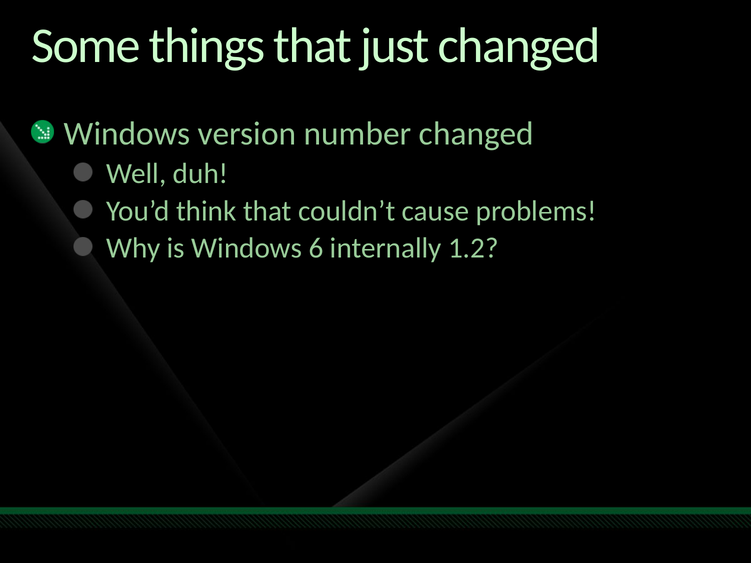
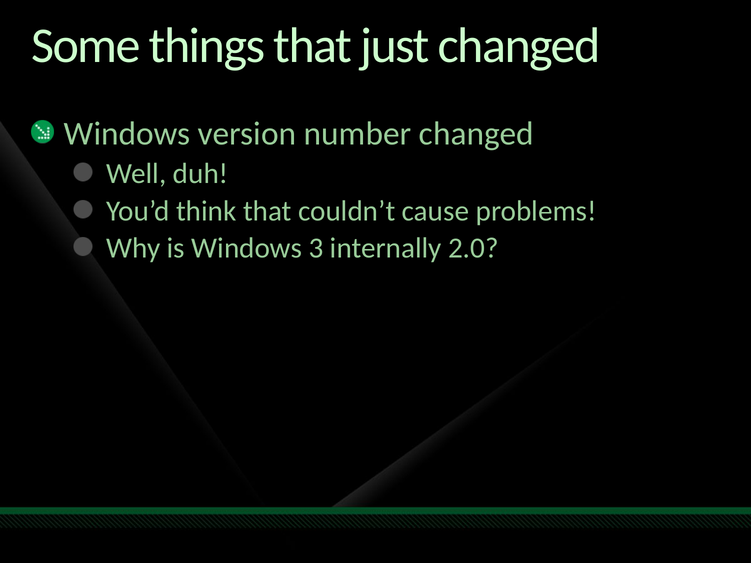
6: 6 -> 3 (316, 248)
1.2: 1.2 -> 2.0 (473, 248)
